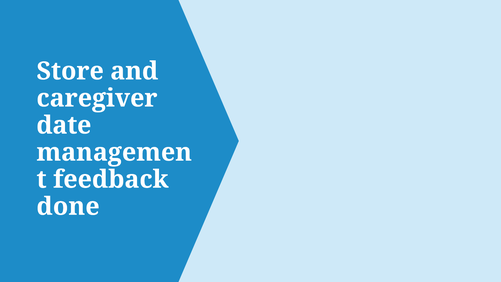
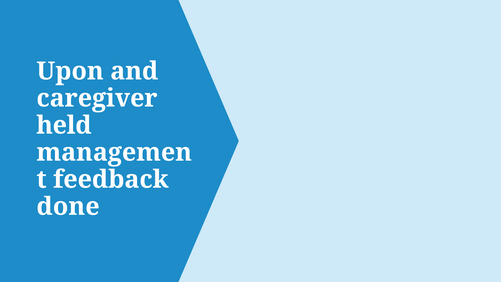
Store: Store -> Upon (70, 71)
date: date -> held (64, 125)
